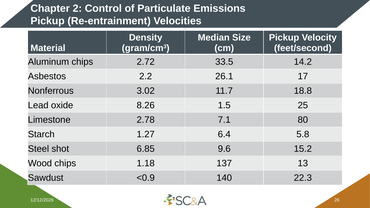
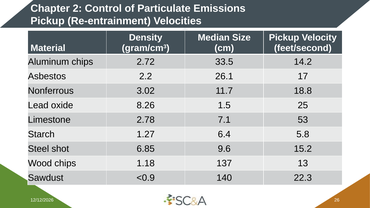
80: 80 -> 53 (303, 120)
